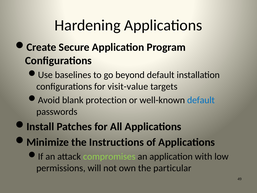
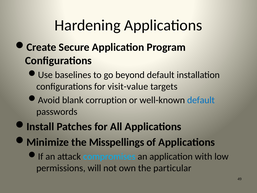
protection: protection -> corruption (106, 100)
Instructions: Instructions -> Misspellings (117, 142)
compromises colour: light green -> light blue (109, 156)
